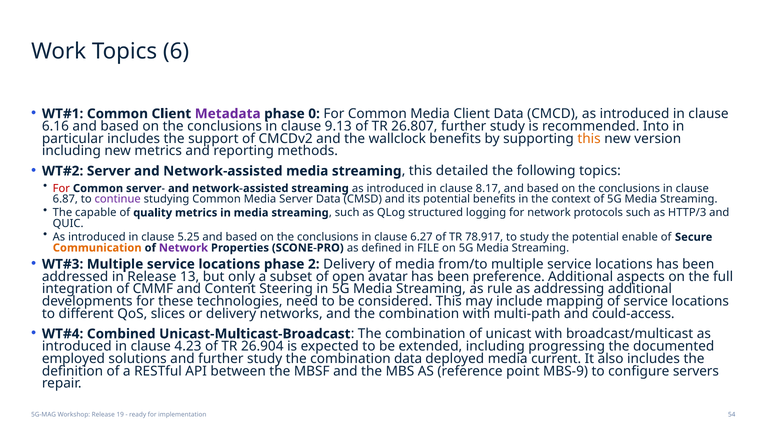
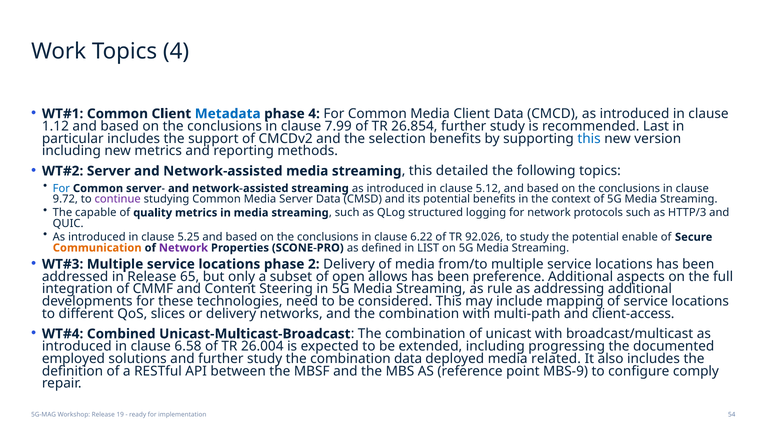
Topics 6: 6 -> 4 (176, 51)
Metadata colour: purple -> blue (228, 114)
phase 0: 0 -> 4 (314, 114)
6.16: 6.16 -> 1.12 (55, 126)
9.13: 9.13 -> 7.99 (338, 126)
26.807: 26.807 -> 26.854 (414, 126)
Into: Into -> Last (656, 126)
wallclock: wallclock -> selection (397, 138)
this colour: orange -> blue (589, 138)
For colour: red -> blue (61, 188)
8.17: 8.17 -> 5.12 (488, 188)
6.87: 6.87 -> 9.72 (65, 199)
6.27: 6.27 -> 6.22 (421, 237)
78.917: 78.917 -> 92.026 (484, 237)
FILE: FILE -> LIST (428, 247)
13: 13 -> 65 (190, 276)
avatar: avatar -> allows (388, 276)
could-access: could-access -> client-access (633, 313)
4.23: 4.23 -> 6.58 (188, 346)
26.904: 26.904 -> 26.004 (262, 346)
current: current -> related (556, 358)
servers: servers -> comply (696, 371)
